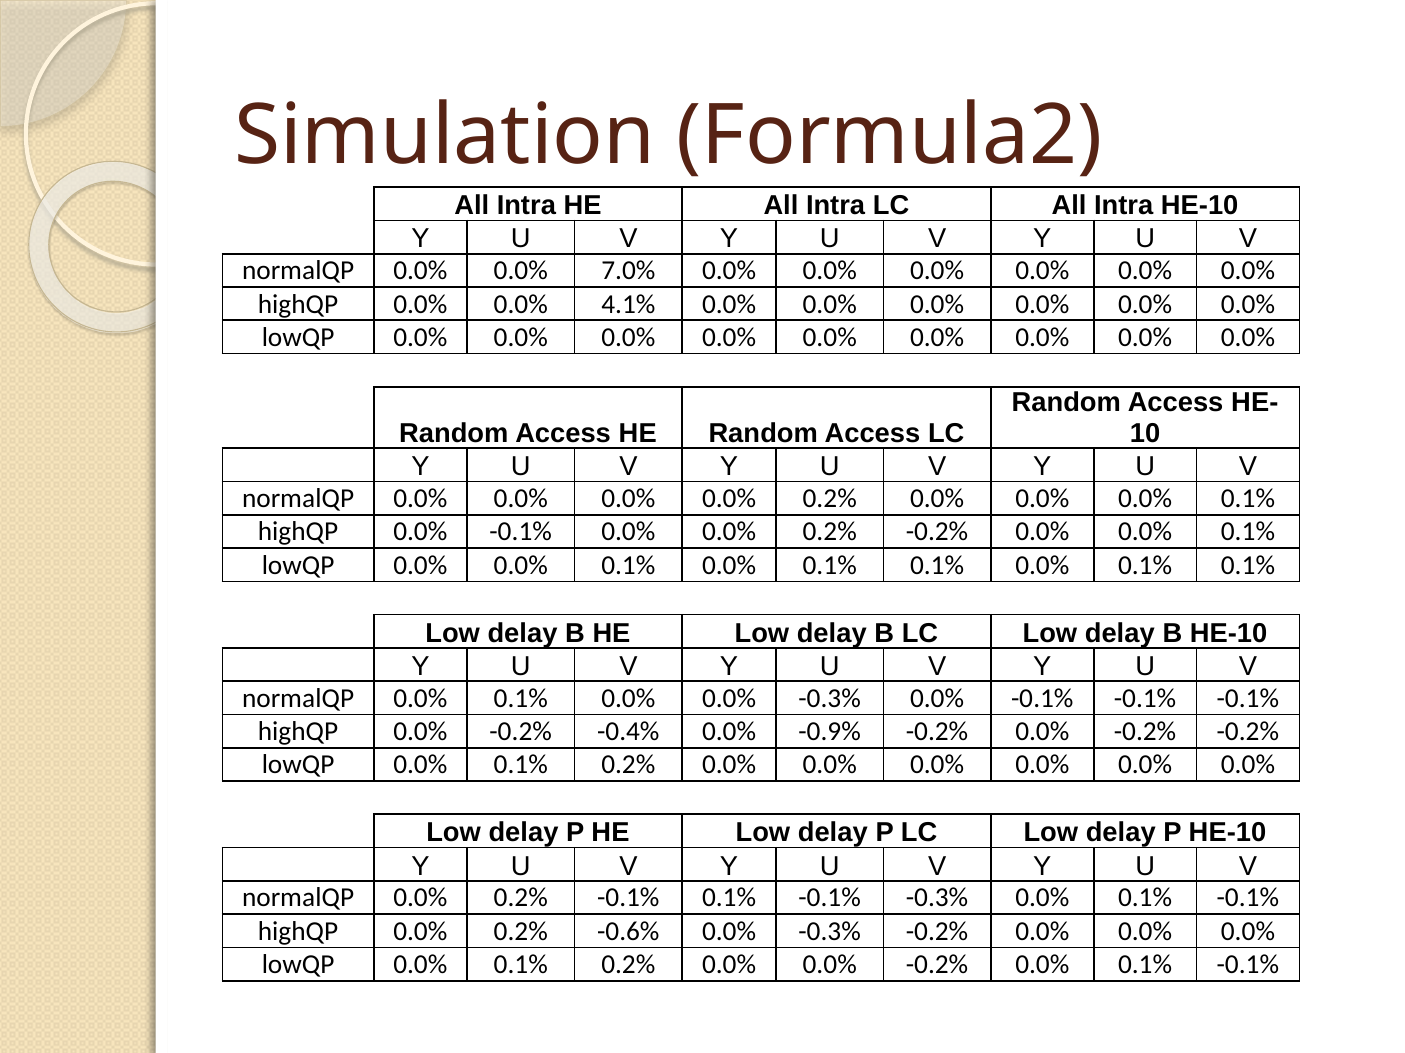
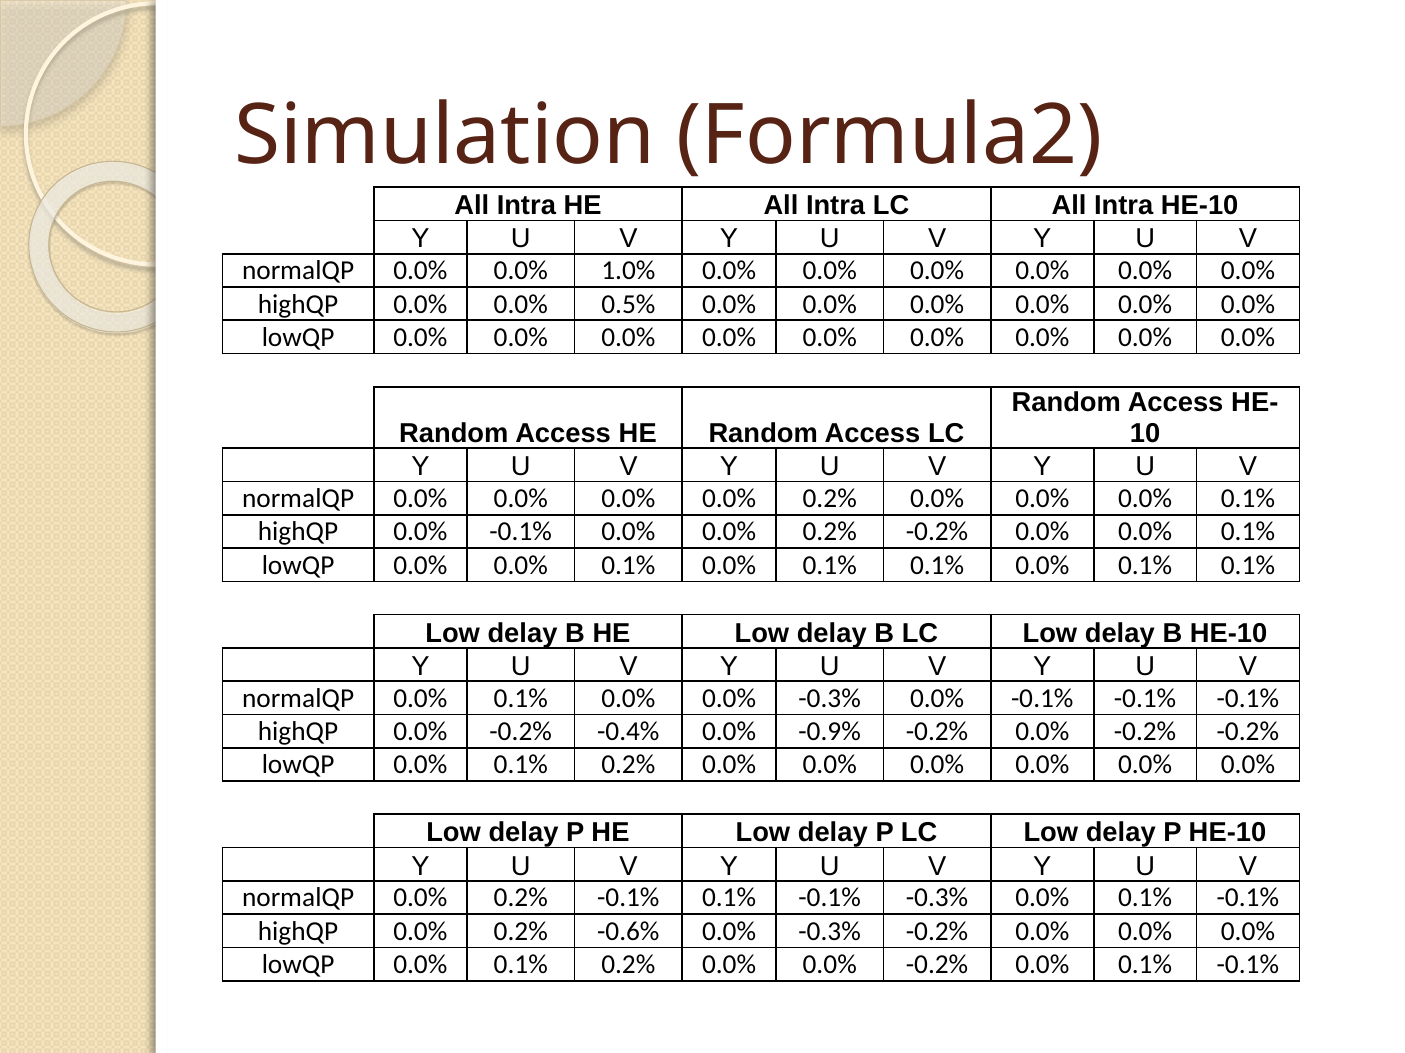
7.0%: 7.0% -> 1.0% (628, 271)
4.1%: 4.1% -> 0.5% (628, 304)
